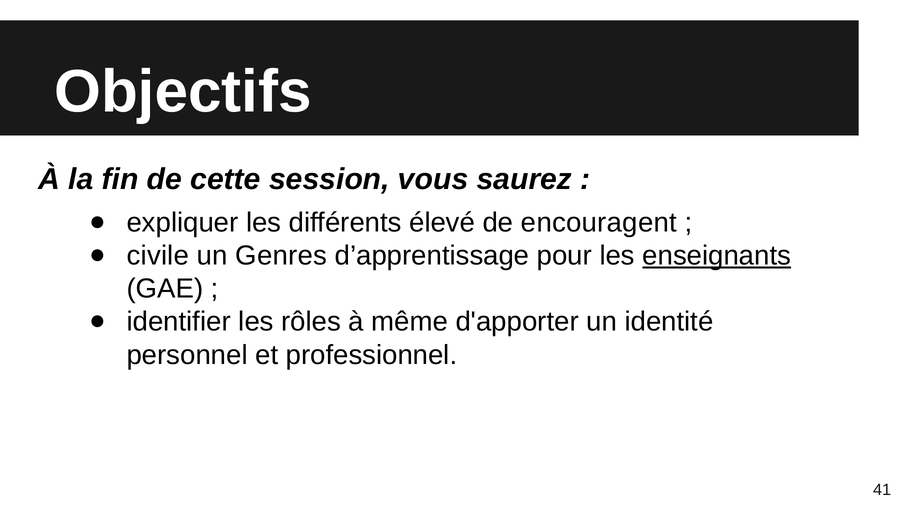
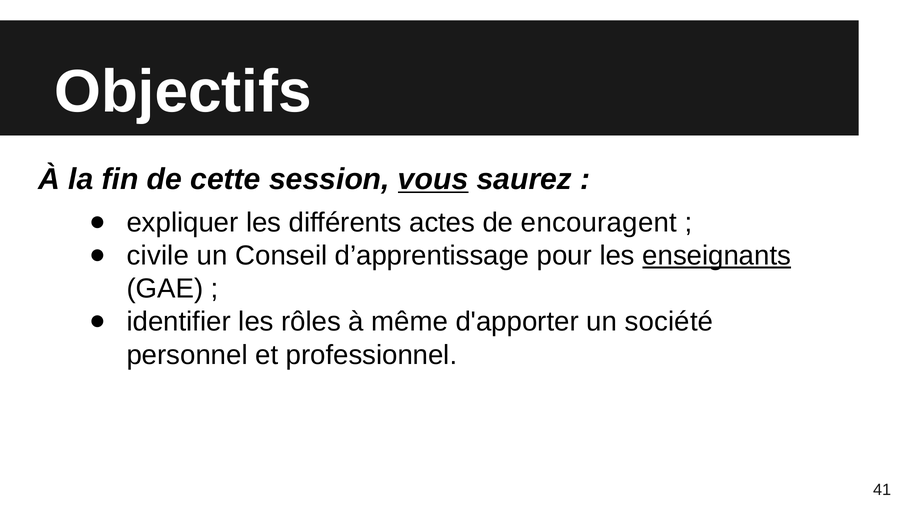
vous underline: none -> present (433, 180)
élevé: élevé -> actes (442, 223)
Genres: Genres -> Conseil (281, 256)
identité: identité -> société (669, 322)
